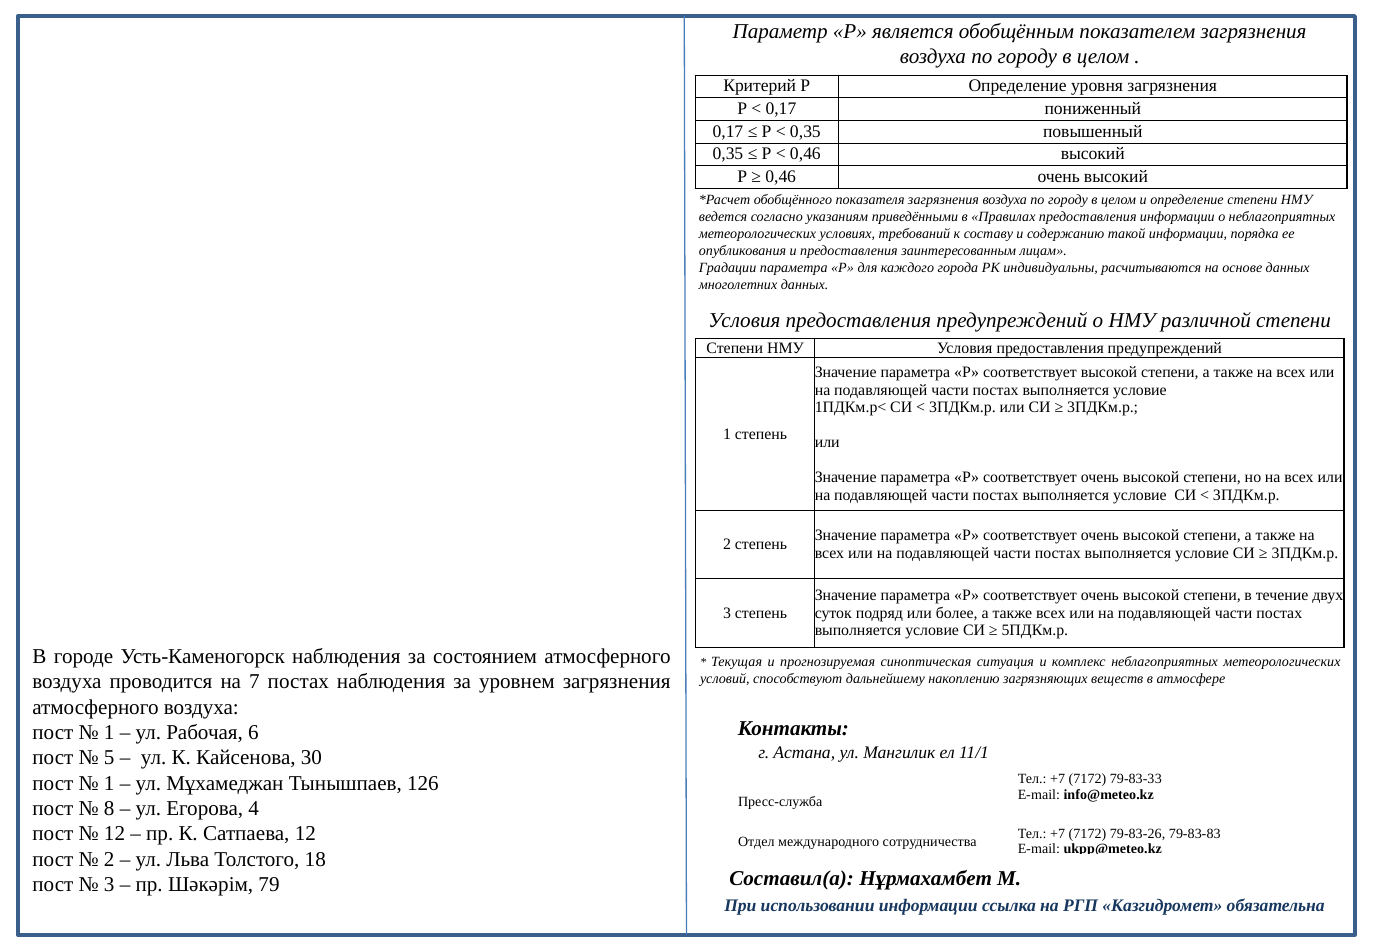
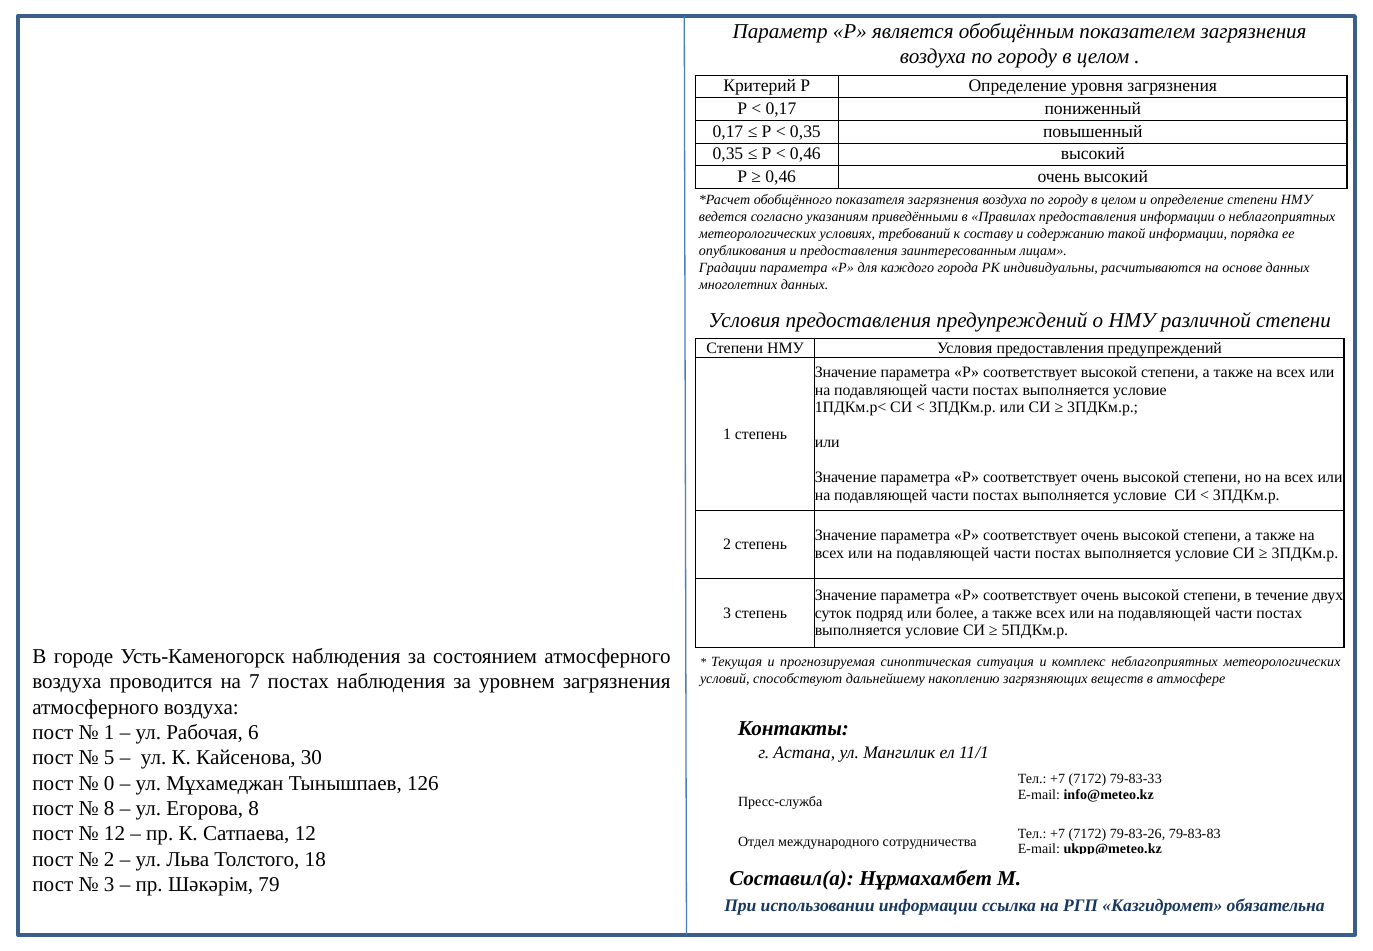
1: 1 -> 0 (109, 783)
Егорова 4: 4 -> 8 (254, 808)
